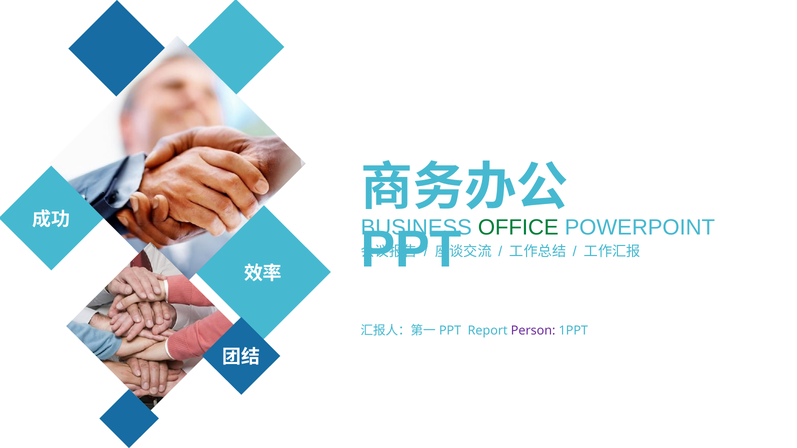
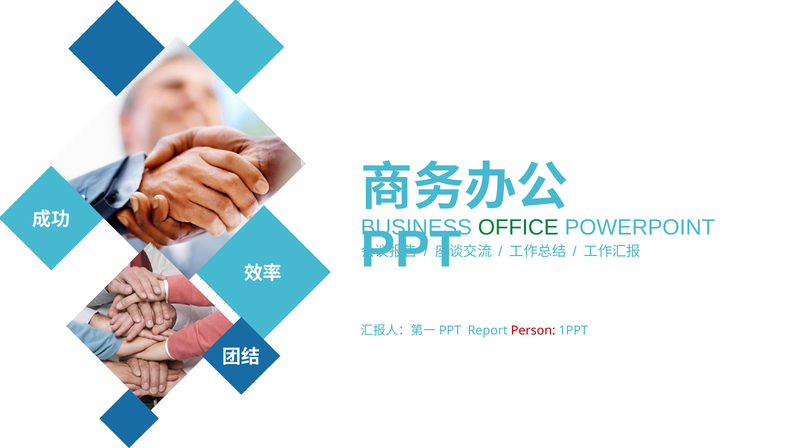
Person colour: purple -> red (533, 331)
